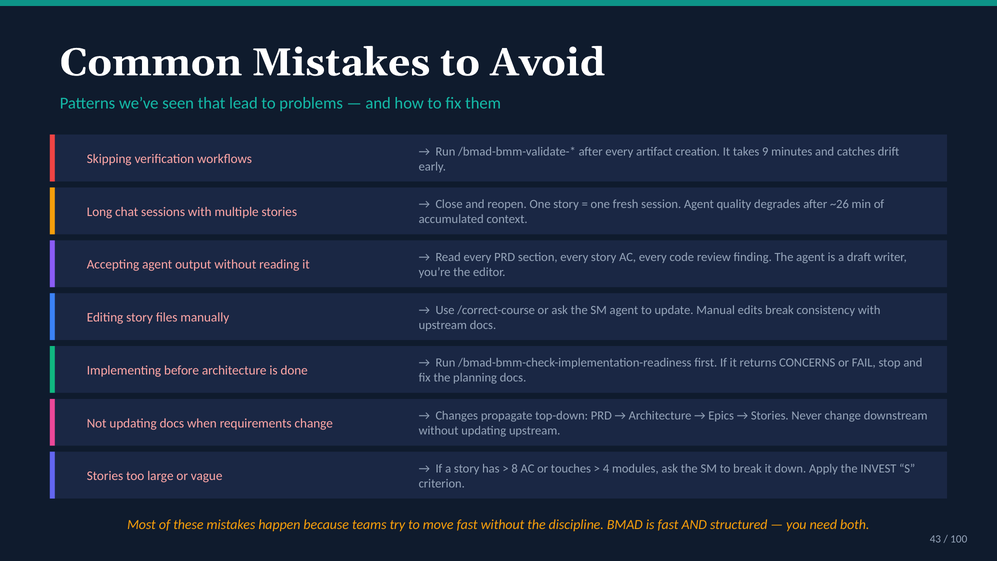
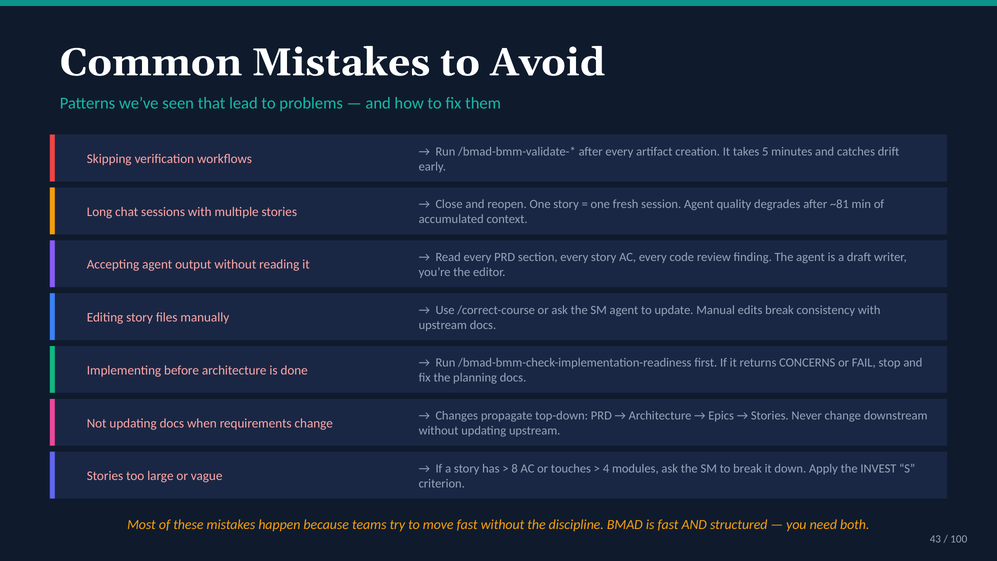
9: 9 -> 5 (765, 151)
~26: ~26 -> ~81 (839, 204)
